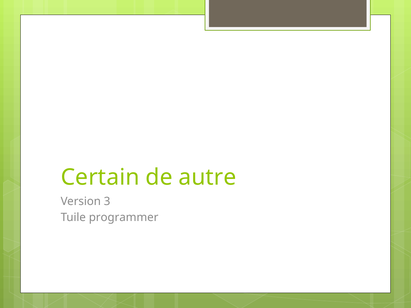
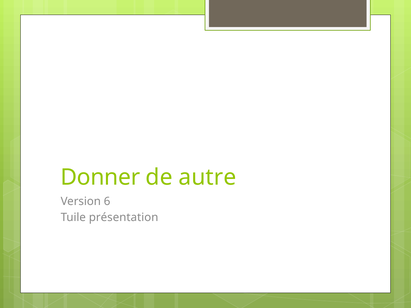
Certain: Certain -> Donner (100, 177)
3: 3 -> 6 (107, 202)
programmer: programmer -> présentation (124, 217)
